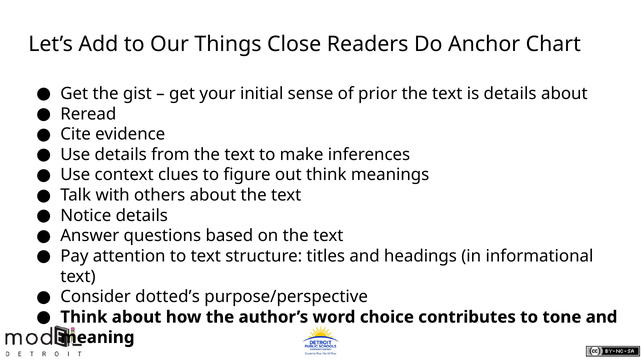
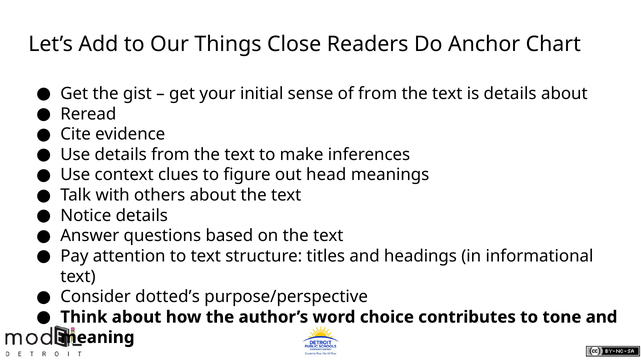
of prior: prior -> from (378, 94)
out think: think -> head (326, 175)
